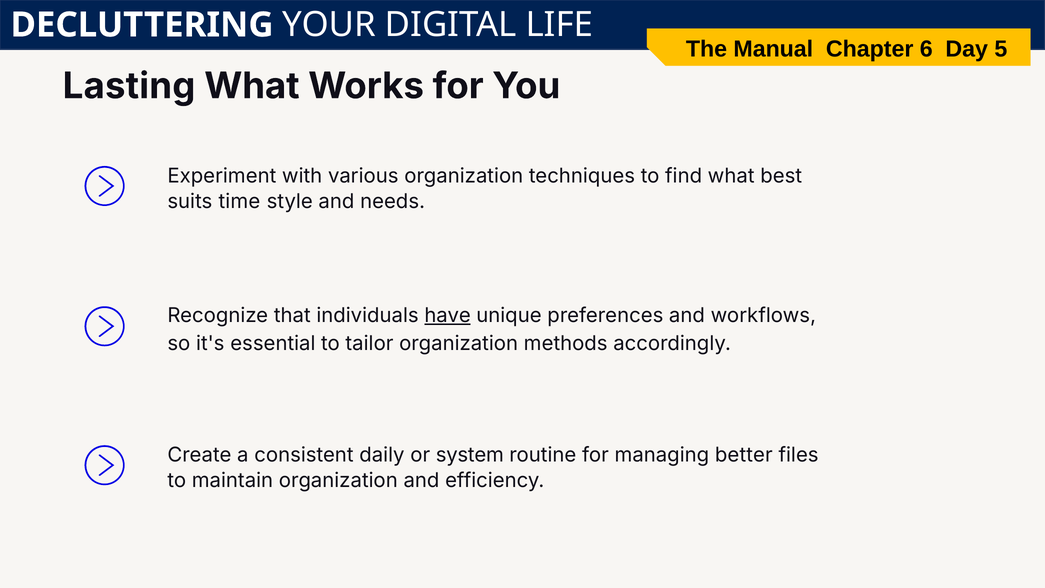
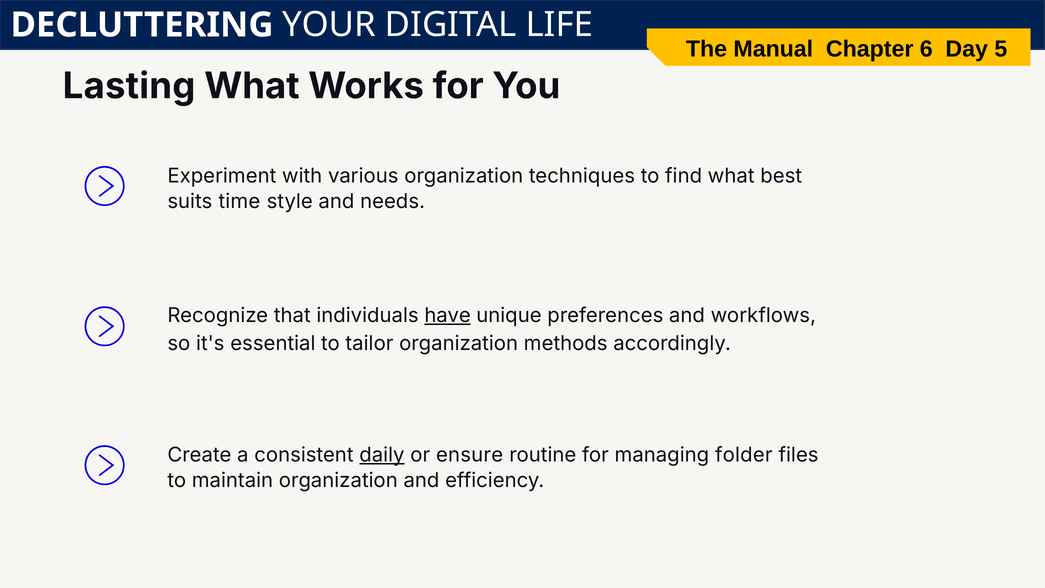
daily underline: none -> present (382, 455)
system: system -> ensure (470, 455)
better: better -> folder (744, 455)
